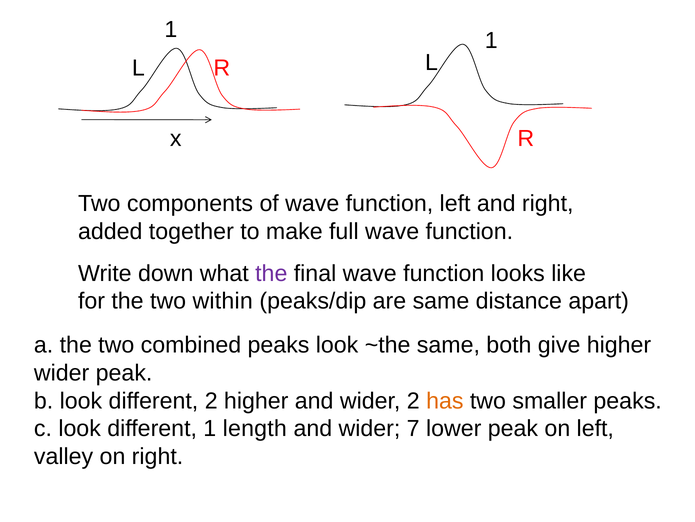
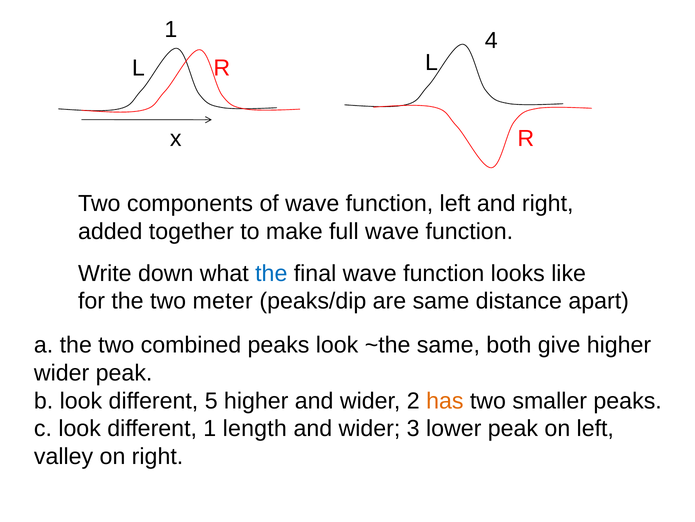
1 1: 1 -> 4 (491, 41)
the colour: purple -> blue (271, 273)
within: within -> meter (223, 301)
different 2: 2 -> 5 (211, 400)
7: 7 -> 3 (413, 428)
